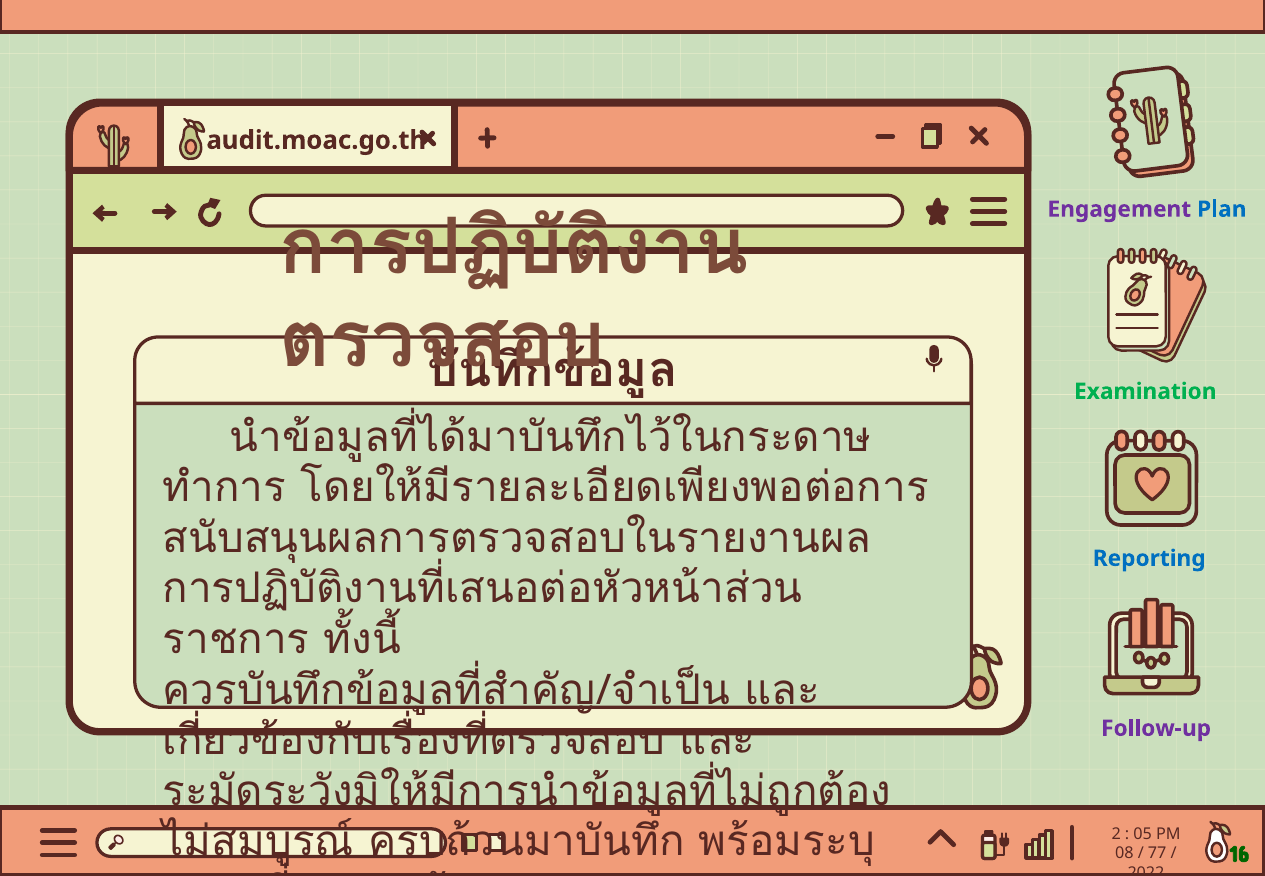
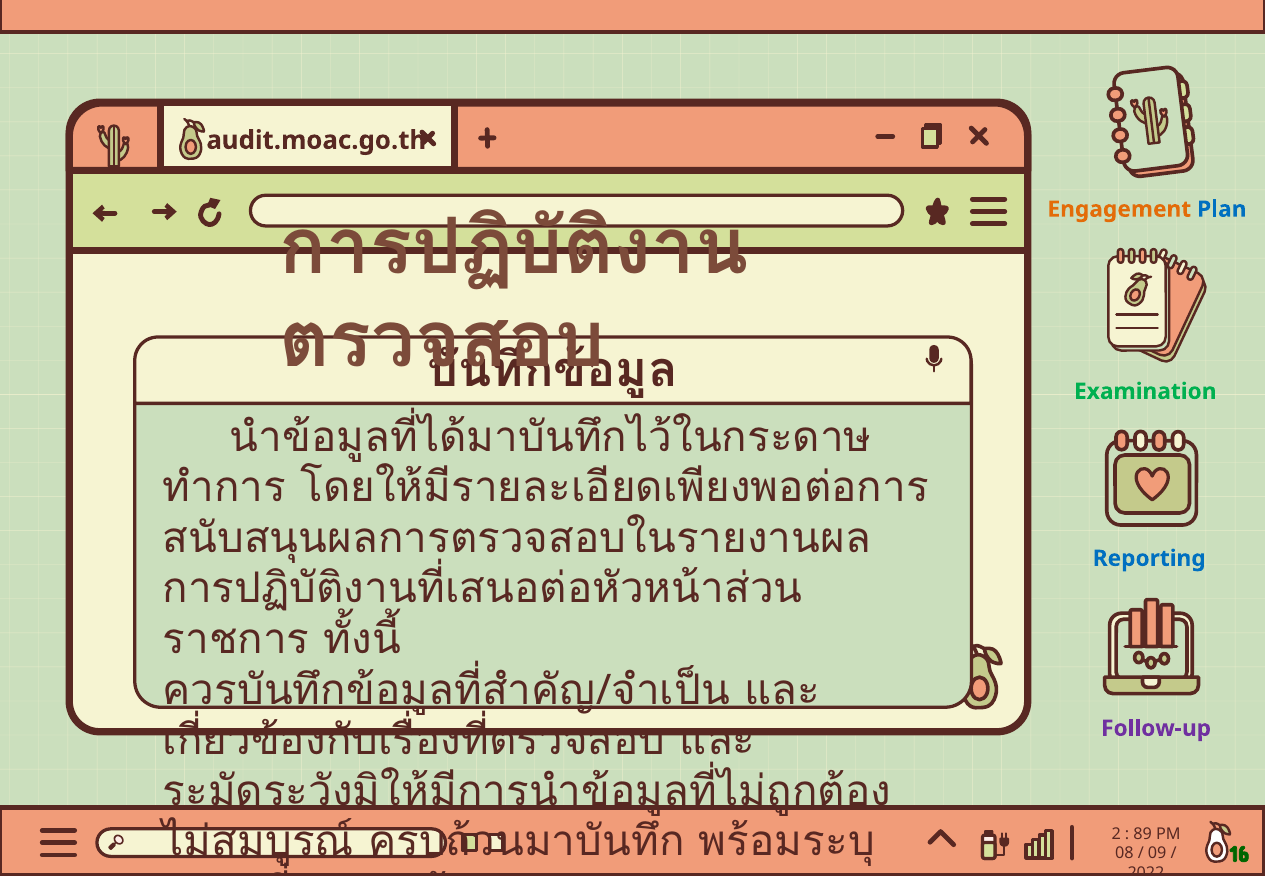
Engagement colour: purple -> orange (1119, 209)
05: 05 -> 89 (1143, 834)
77: 77 -> 09 (1157, 853)
